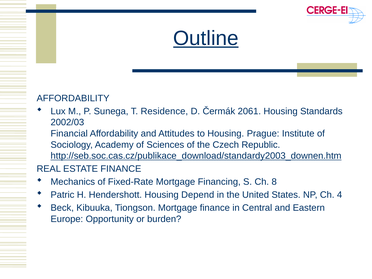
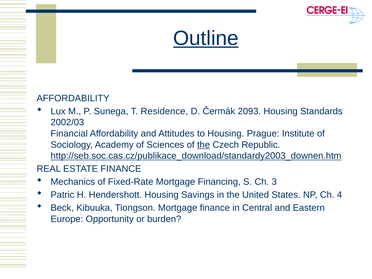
2061: 2061 -> 2093 (249, 111)
the underline: none -> present (204, 145)
8: 8 -> 3 (274, 182)
Depend: Depend -> Savings (198, 195)
